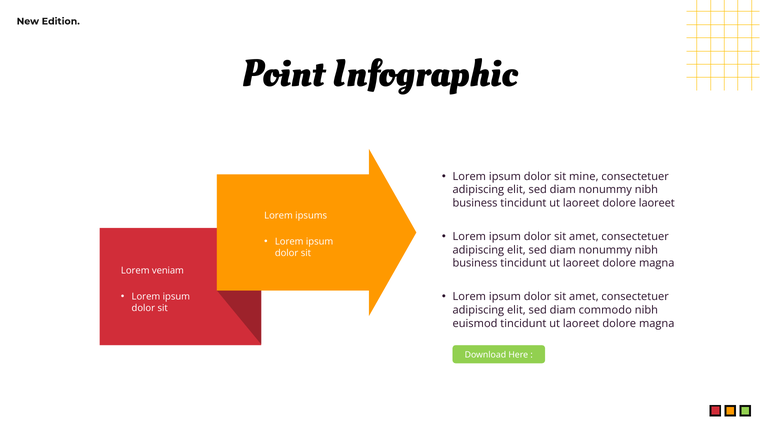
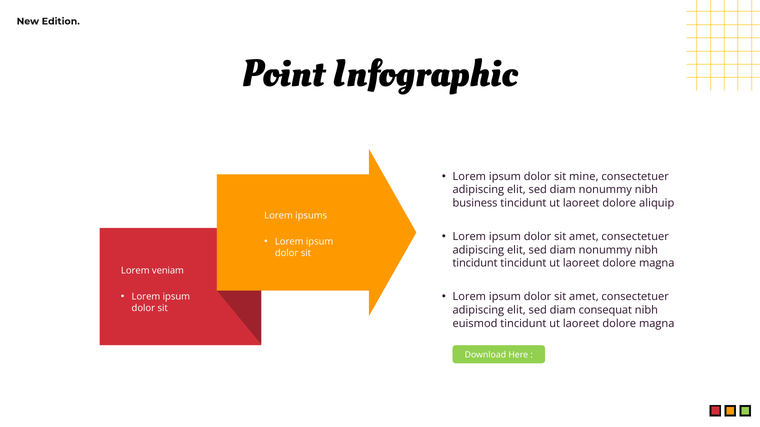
dolore laoreet: laoreet -> aliquip (657, 203)
business: business -> tincidunt (475, 264)
commodo: commodo -> consequat (605, 310)
